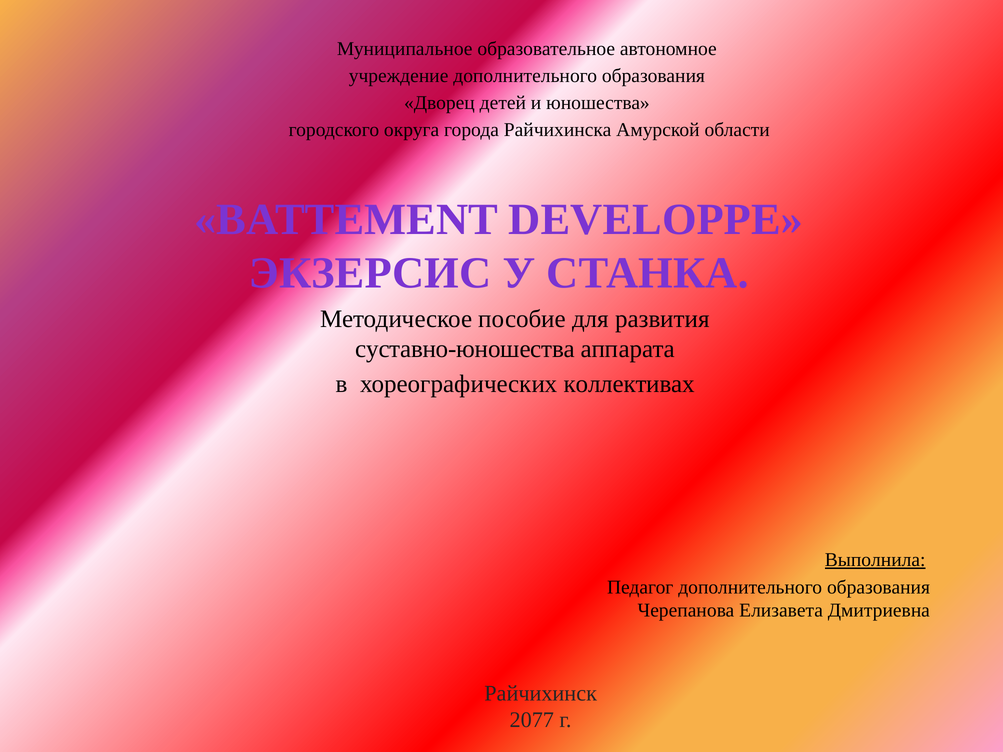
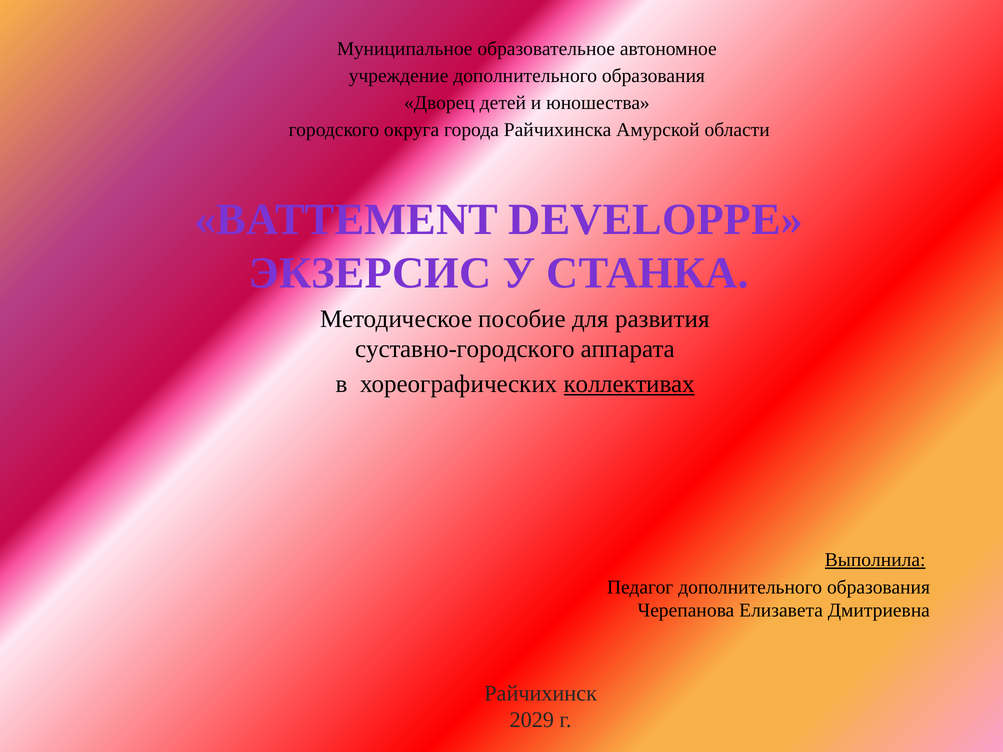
суставно-юношества: суставно-юношества -> суставно-городского (465, 349)
коллективах underline: none -> present (629, 384)
2077: 2077 -> 2029 (532, 720)
